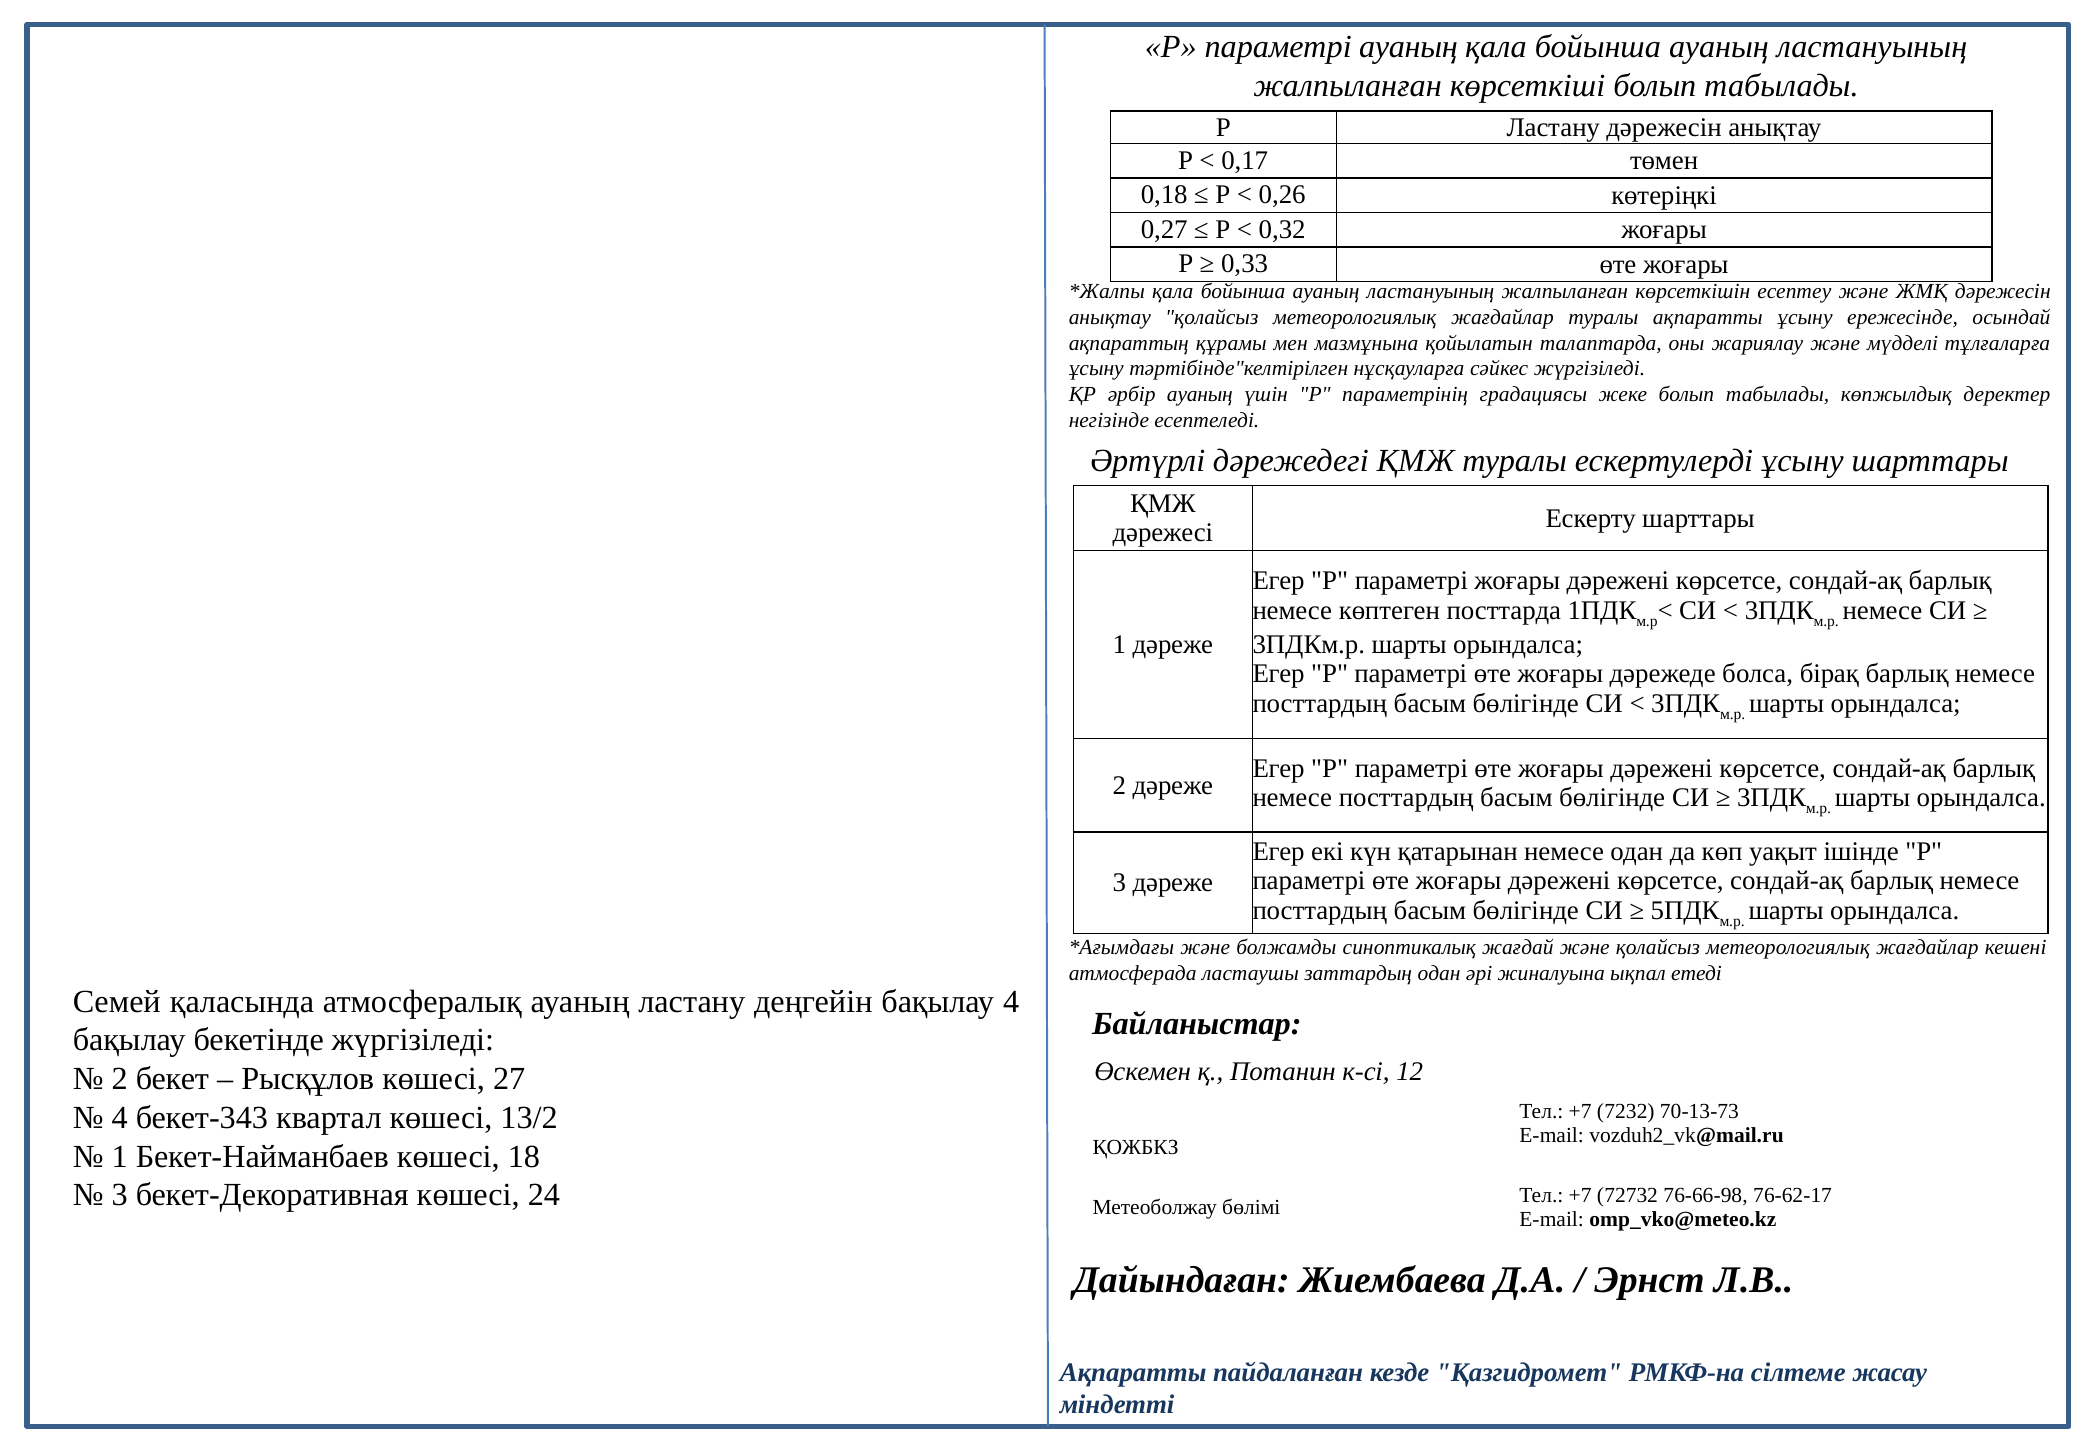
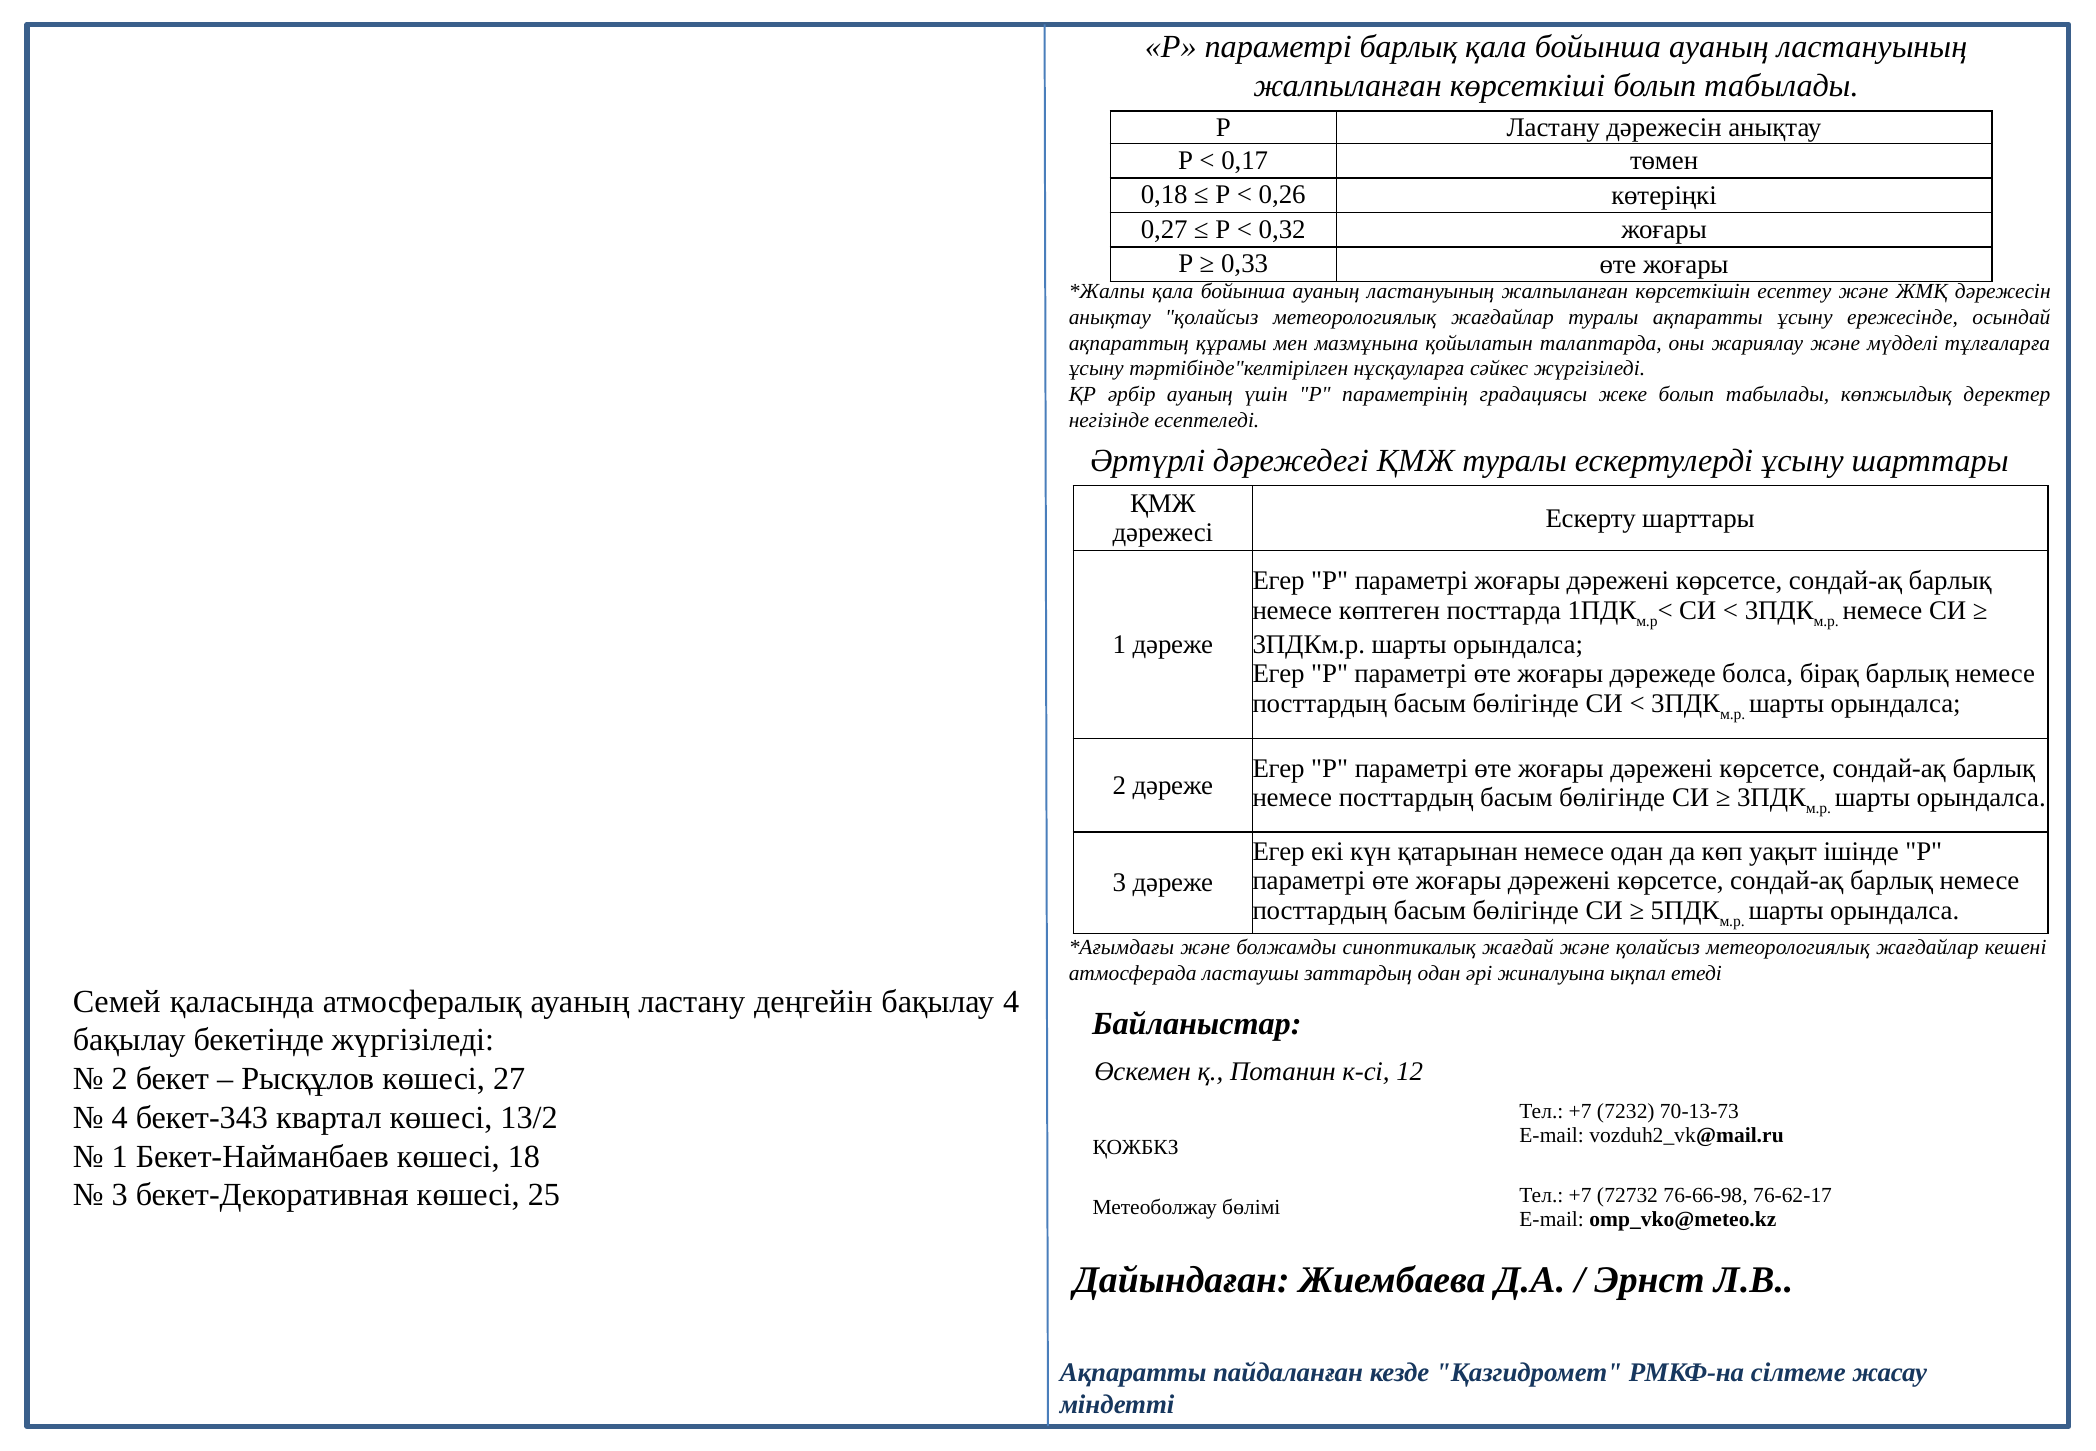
параметрі ауаның: ауаның -> барлық (1409, 47)
24: 24 -> 25 (544, 1195)
